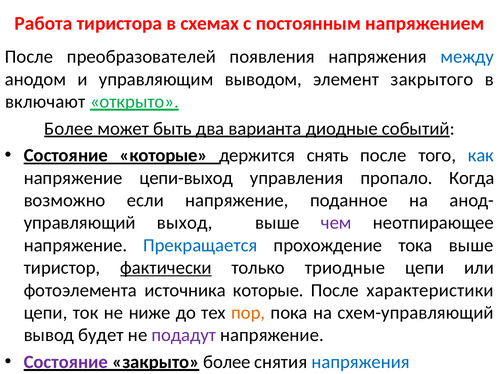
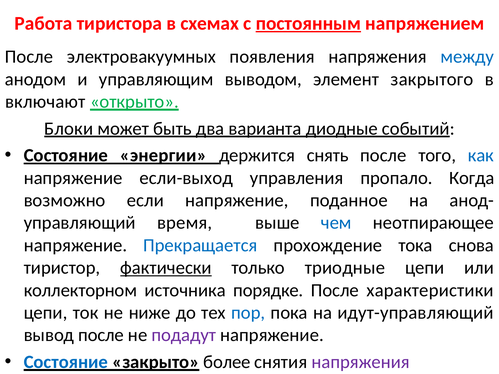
постоянным underline: none -> present (308, 23)
преобразователей: преобразователей -> электровакуумных (141, 57)
Более: Более -> Блоки (69, 129)
Состояние которые: которые -> энергии (163, 156)
цепи-выход: цепи-выход -> если-выход (186, 178)
выход: выход -> время (185, 223)
чем colour: purple -> blue (336, 223)
тока выше: выше -> снова (471, 245)
фотоэлемента: фотоэлемента -> коллекторном (80, 290)
источника которые: которые -> порядке (268, 290)
пор colour: orange -> blue (248, 313)
схем-управляющий: схем-управляющий -> идут-управляющий (416, 313)
вывод будет: будет -> после (101, 335)
Состояние colour: purple -> blue (66, 362)
напряжения colour: blue -> purple (361, 362)
